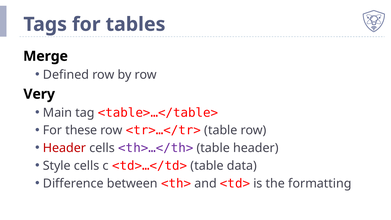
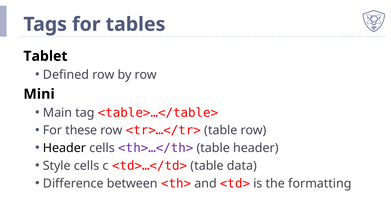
Merge: Merge -> Tablet (45, 56)
Very: Very -> Mini (39, 94)
Header colour: red -> black (65, 148)
